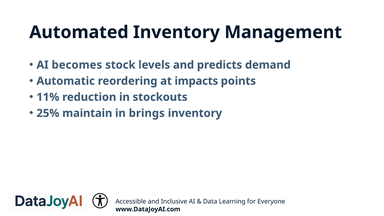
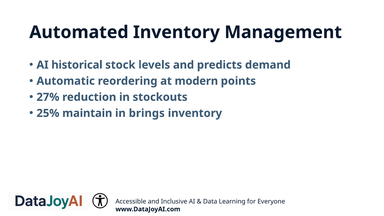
becomes: becomes -> historical (77, 65)
impacts: impacts -> modern (196, 81)
11%: 11% -> 27% (48, 97)
